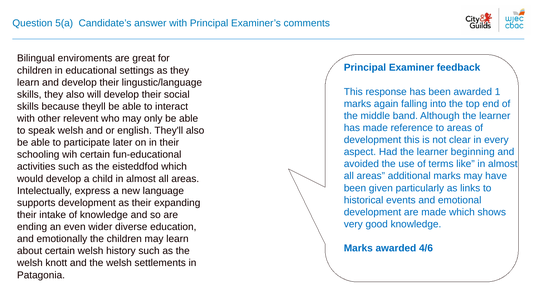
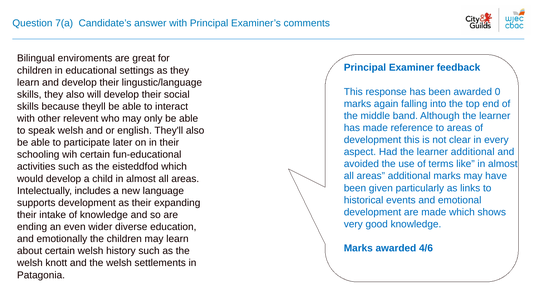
5(a: 5(a -> 7(a (64, 23)
1: 1 -> 0 (498, 92)
learner beginning: beginning -> additional (473, 152)
express: express -> includes (93, 191)
